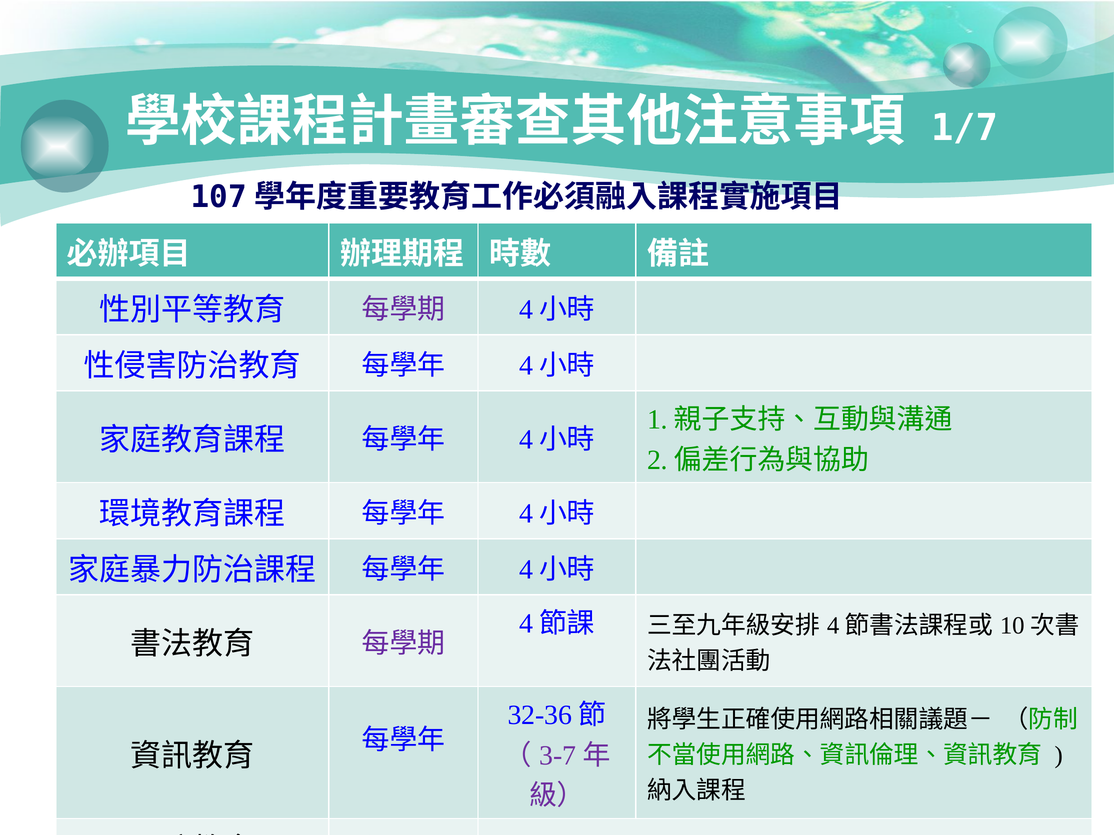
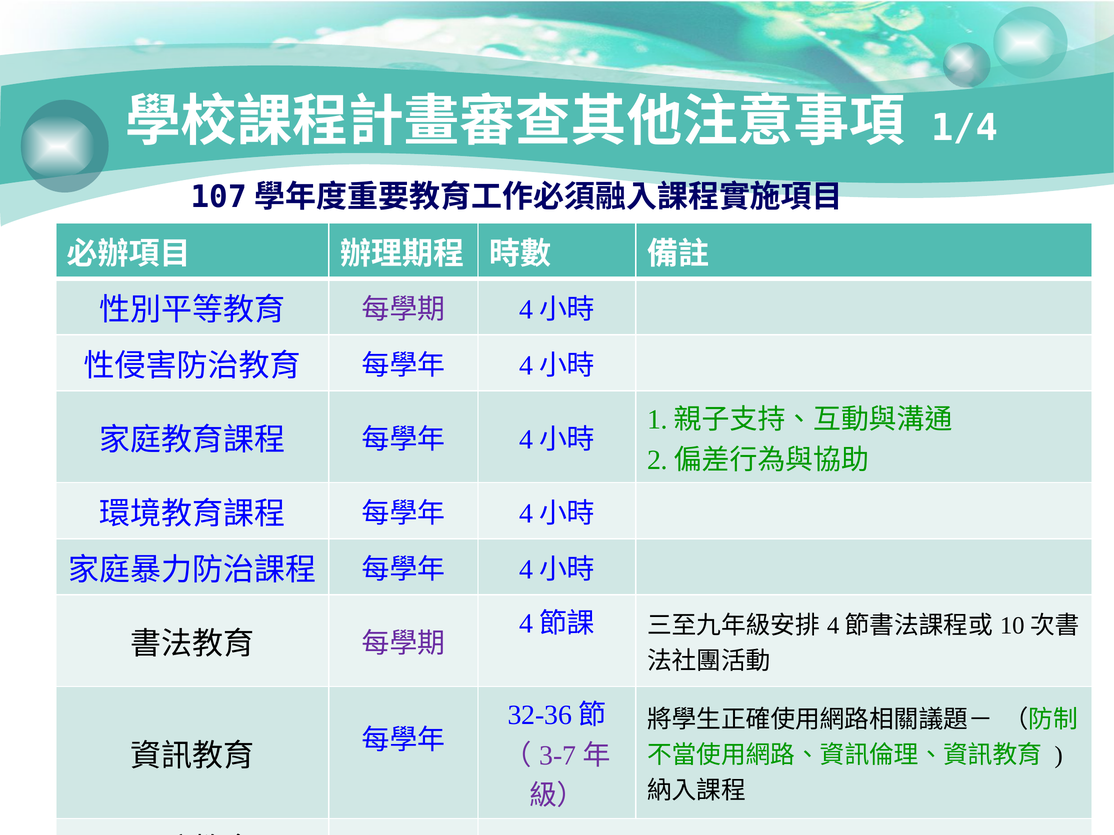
1/7: 1/7 -> 1/4 (965, 128)
